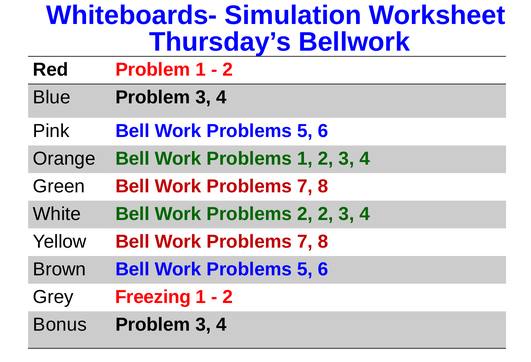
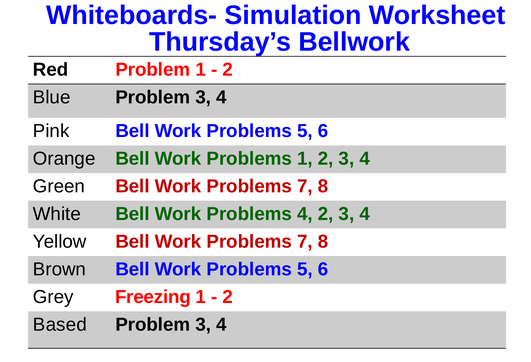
Problems 2: 2 -> 4 (305, 214)
Bonus: Bonus -> Based (60, 325)
